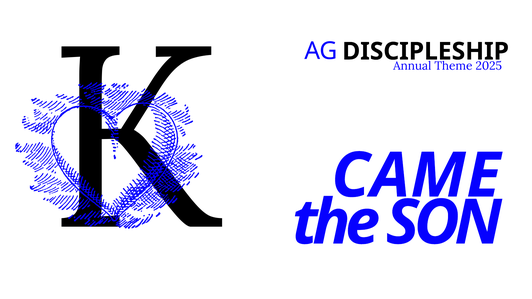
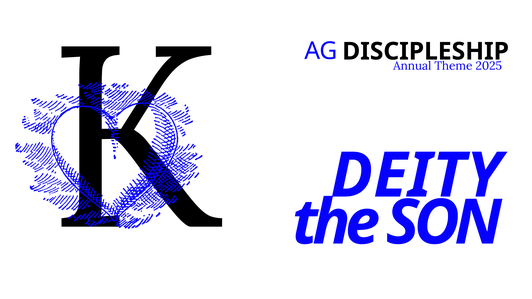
CAME: CAME -> DEITY (416, 176)
